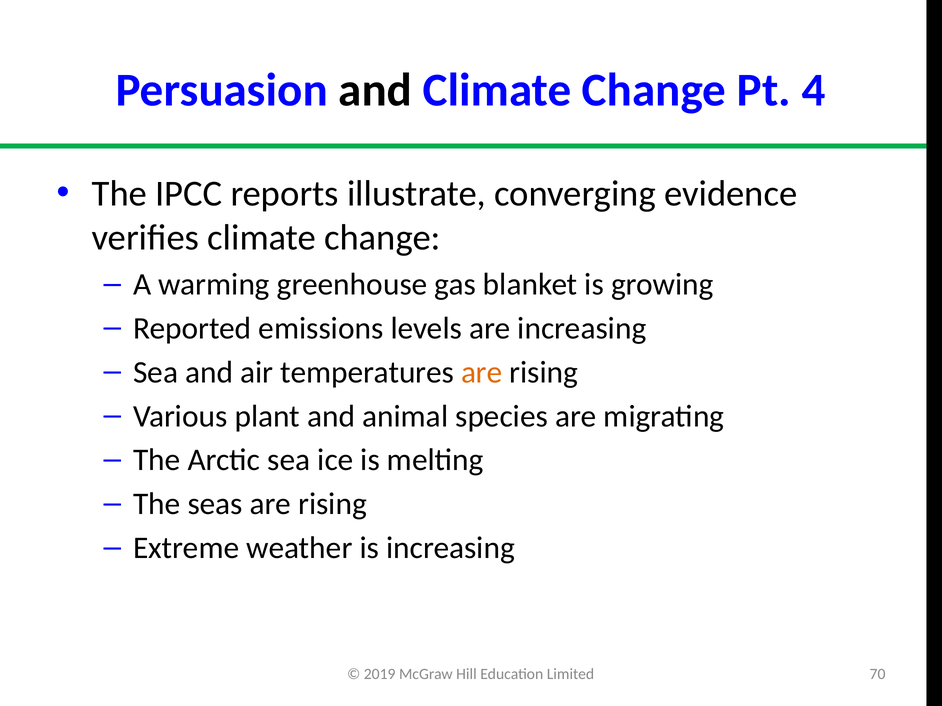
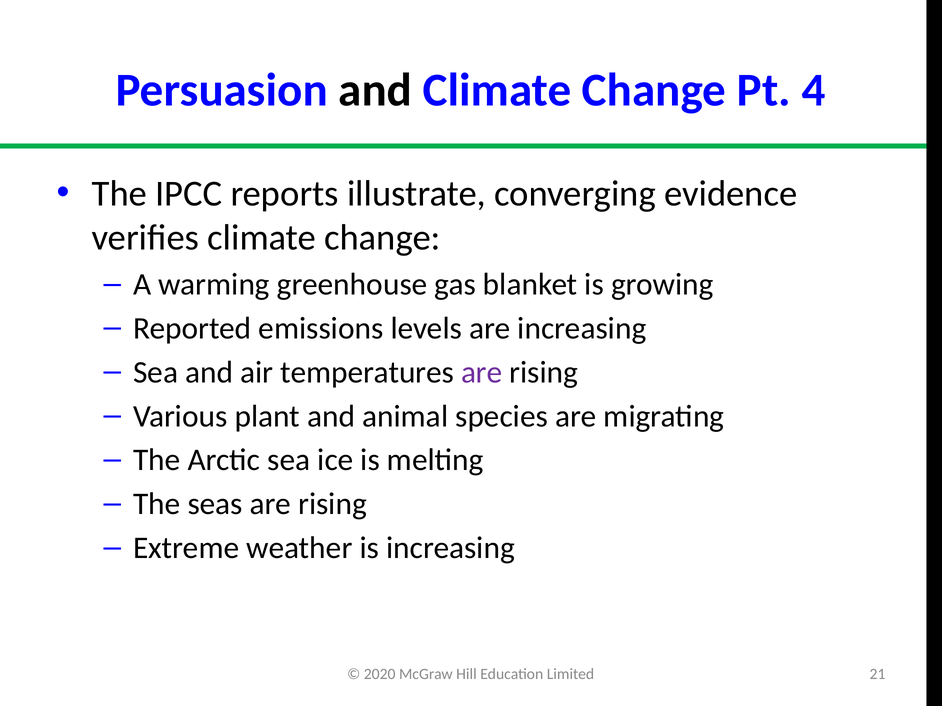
are colour: orange -> purple (482, 373)
2019: 2019 -> 2020 (380, 675)
70: 70 -> 21 (878, 675)
